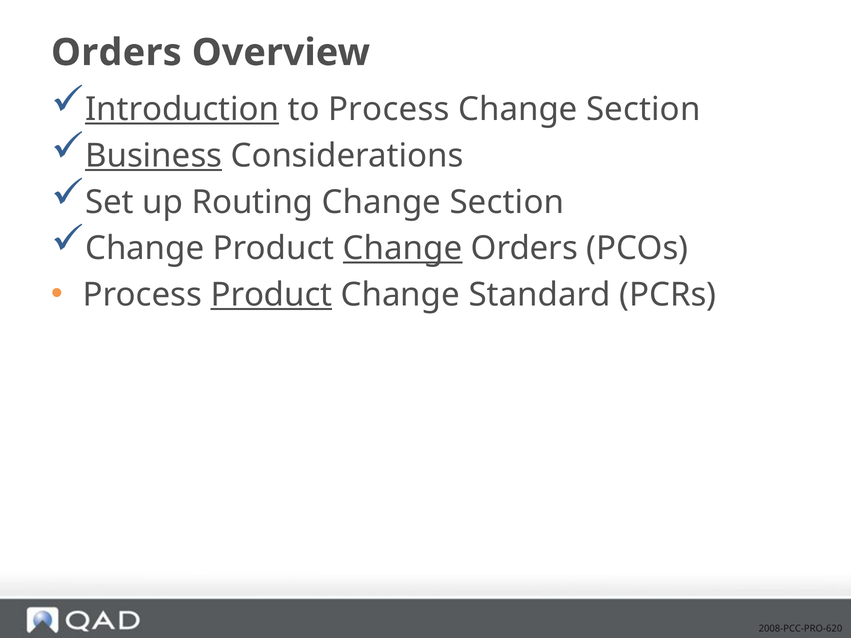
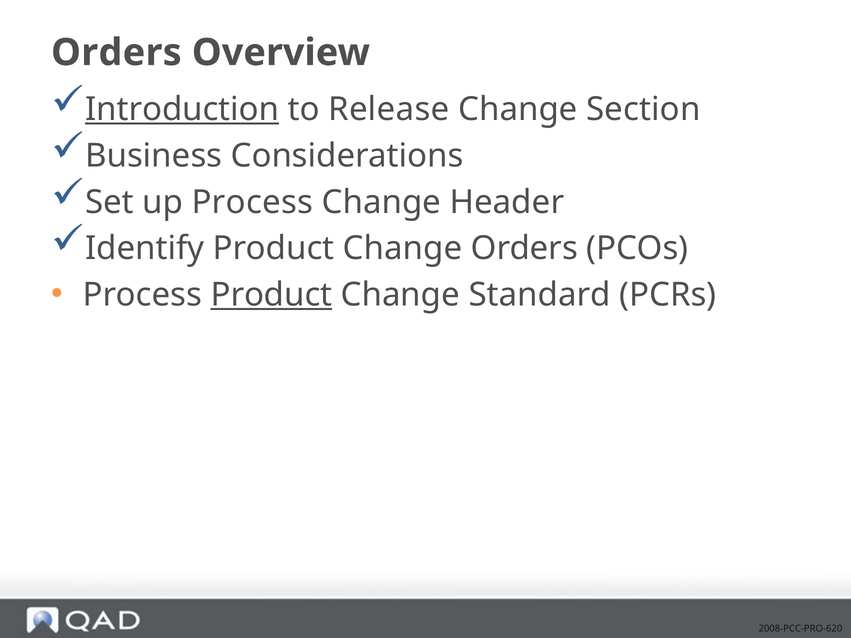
to Process: Process -> Release (389, 109)
Business underline: present -> none (154, 156)
up Routing: Routing -> Process (252, 202)
Section: Section -> Header (507, 202)
Change: Change -> Identify (145, 249)
Change underline: present -> none (403, 249)
